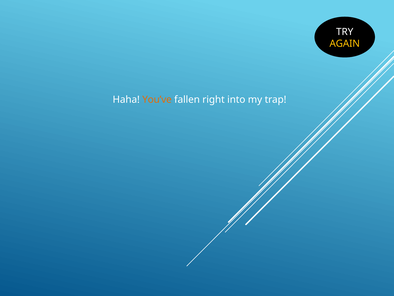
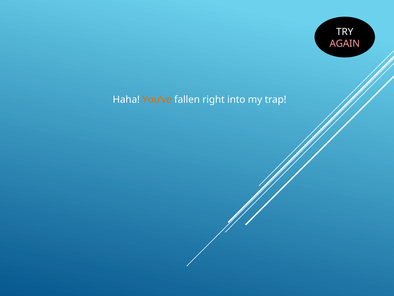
AGAIN colour: yellow -> pink (345, 44)
